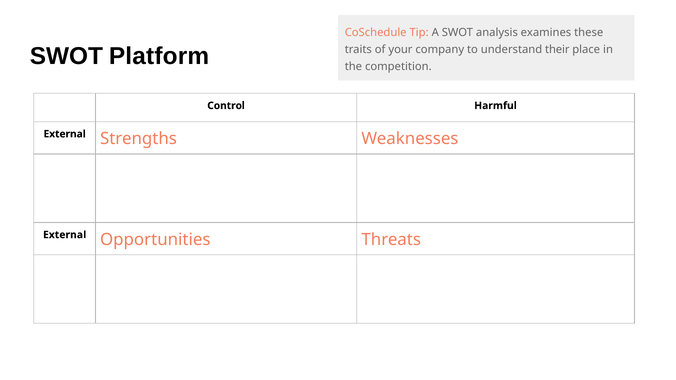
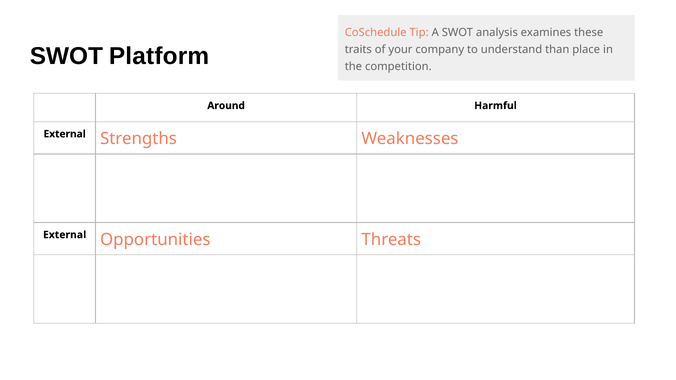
their: their -> than (557, 50)
Control: Control -> Around (226, 106)
